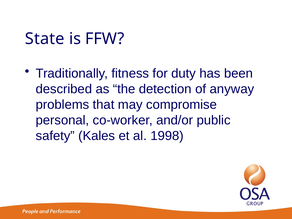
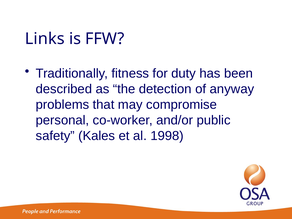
State: State -> Links (45, 39)
